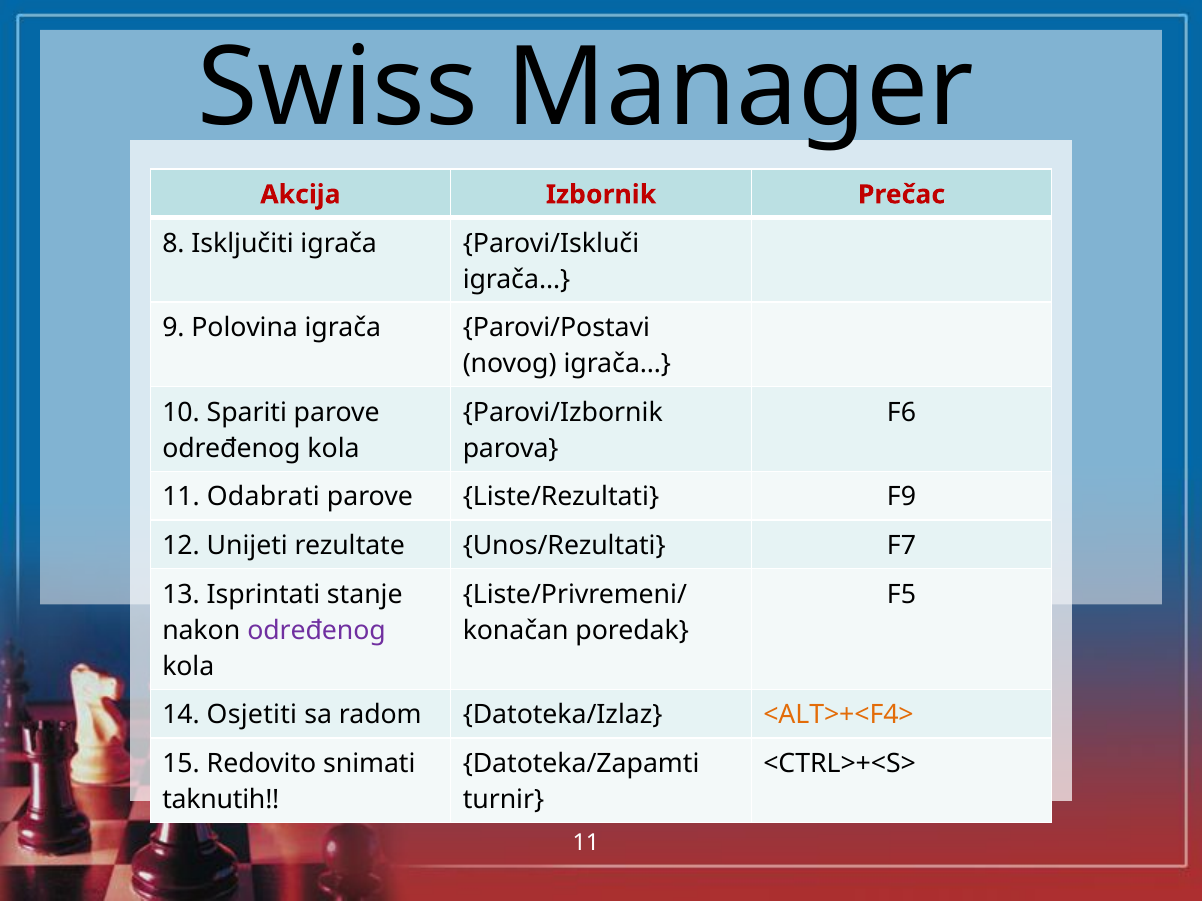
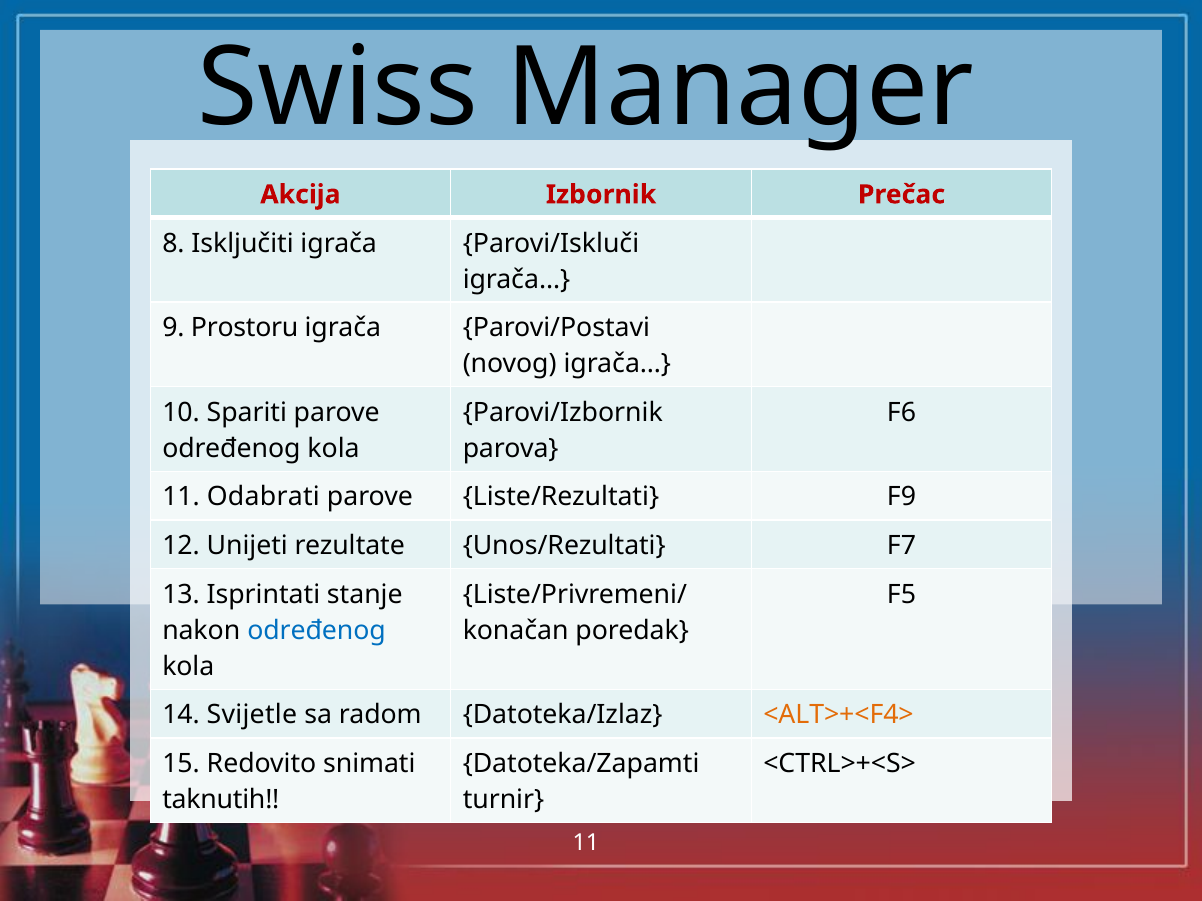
Polovina: Polovina -> Prostoru (245, 328)
određenog colour: purple -> blue (317, 631)
Osjetiti: Osjetiti -> Svijetle (252, 715)
